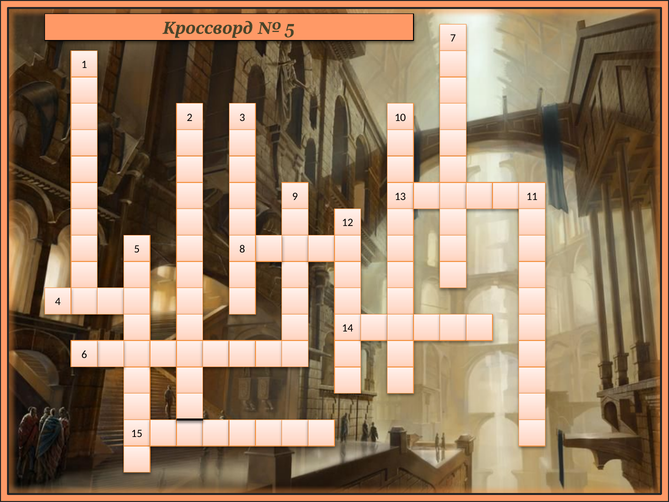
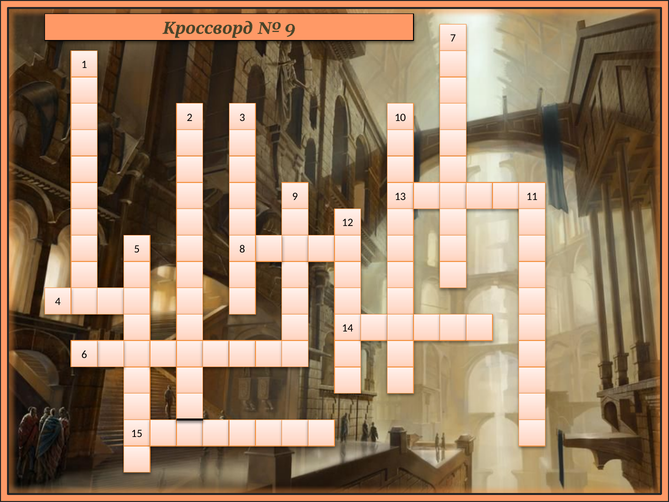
5: 5 -> 9 (290, 28)
